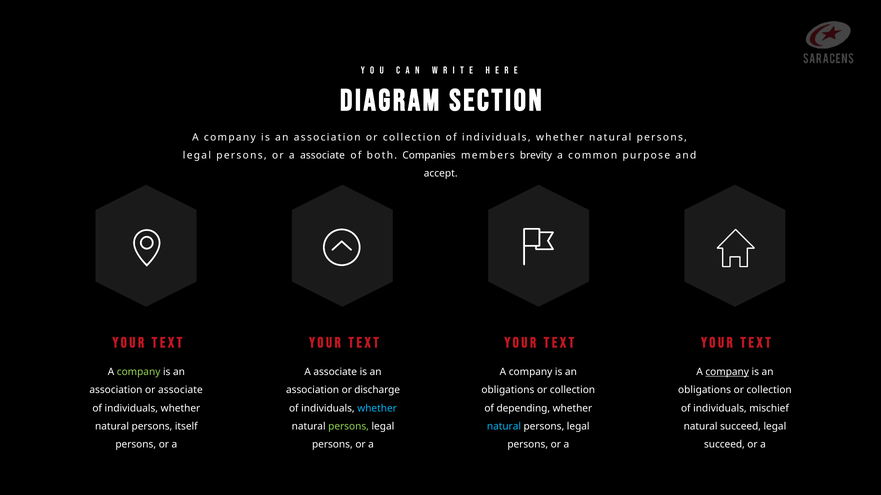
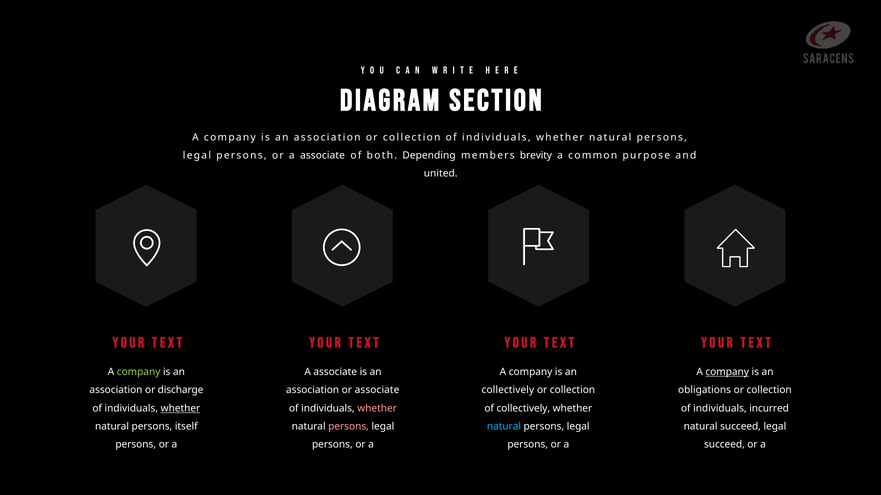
Companies: Companies -> Depending (429, 156)
accept: accept -> united (441, 174)
or associate: associate -> discharge (181, 391)
or discharge: discharge -> associate (377, 391)
obligations: obligations -> collectively (508, 391)
whether underline: none -> present (180, 409)
whether colour: light blue -> pink (377, 409)
of depending: depending -> collectively (523, 409)
mischief: mischief -> incurred (769, 409)
persons colour: light green -> pink (349, 427)
